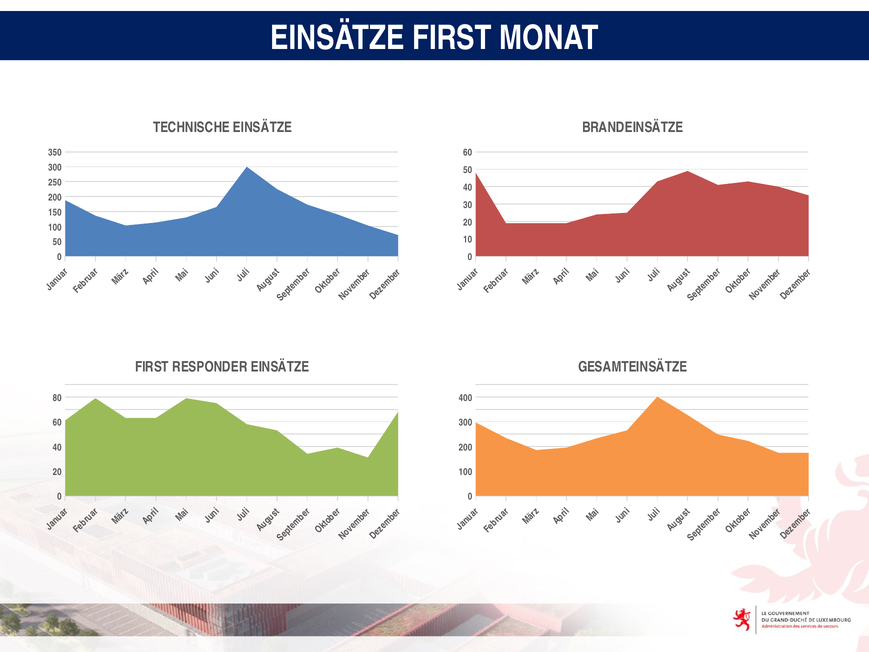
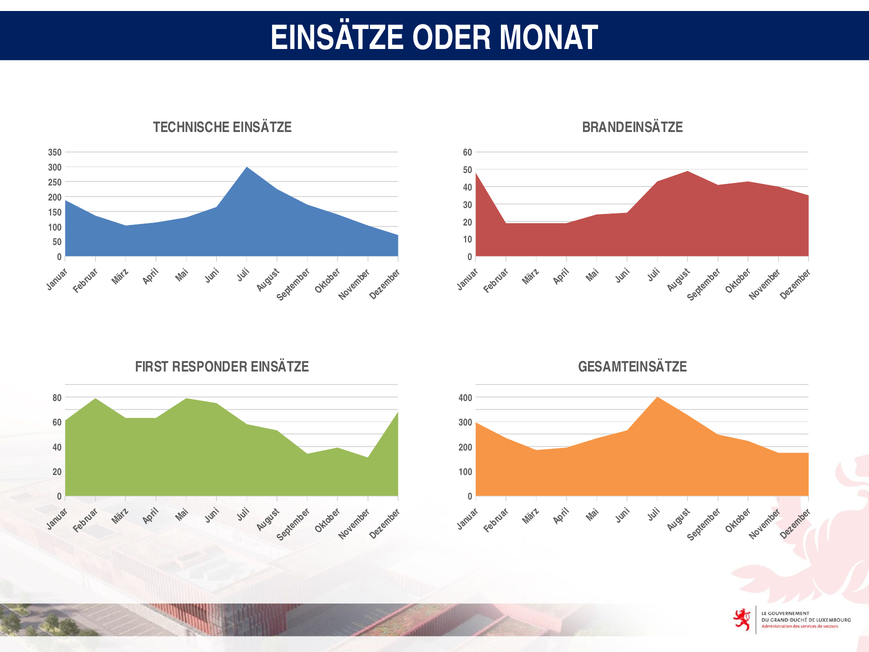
EINSÄTZE FIRST: FIRST -> ODER (452, 38)
